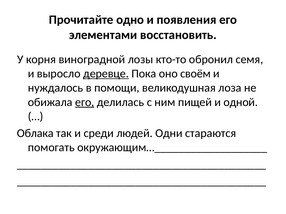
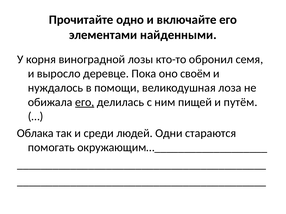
появления: появления -> включайте (187, 20)
восстановить: восстановить -> найденными (178, 35)
деревце underline: present -> none (106, 74)
одной: одной -> путём (241, 102)
